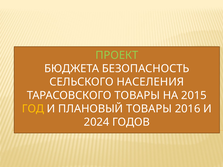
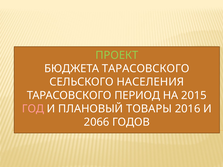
БЮДЖЕТА БЕЗОПАСНОСТЬ: БЕЗОПАСНОСТЬ -> ТАРАСОВСКОГО (146, 69)
ТАРАСОВСКОГО ТОВАРЫ: ТОВАРЫ -> ПЕРИОД (137, 95)
ГОД colour: yellow -> pink (33, 109)
2024: 2024 -> 2066 (97, 122)
